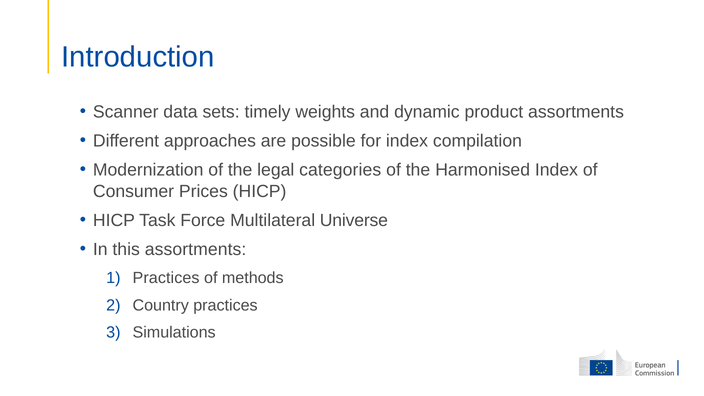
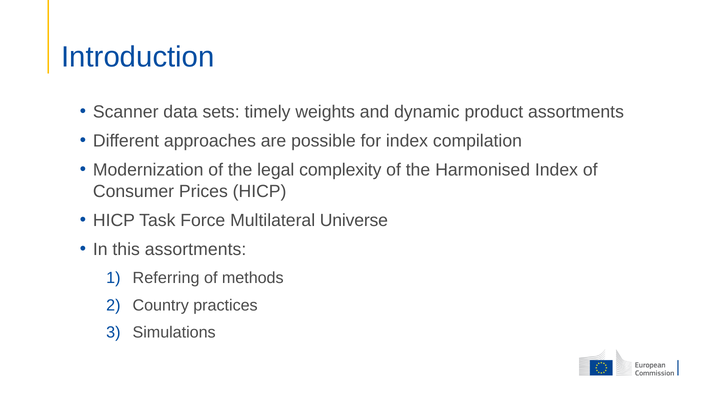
categories: categories -> complexity (340, 170)
Practices: Practices -> Referring (166, 278)
